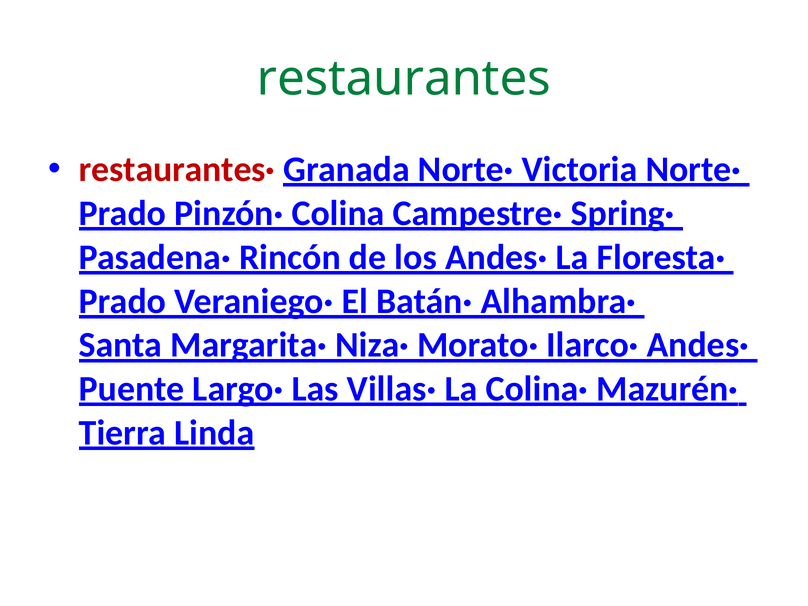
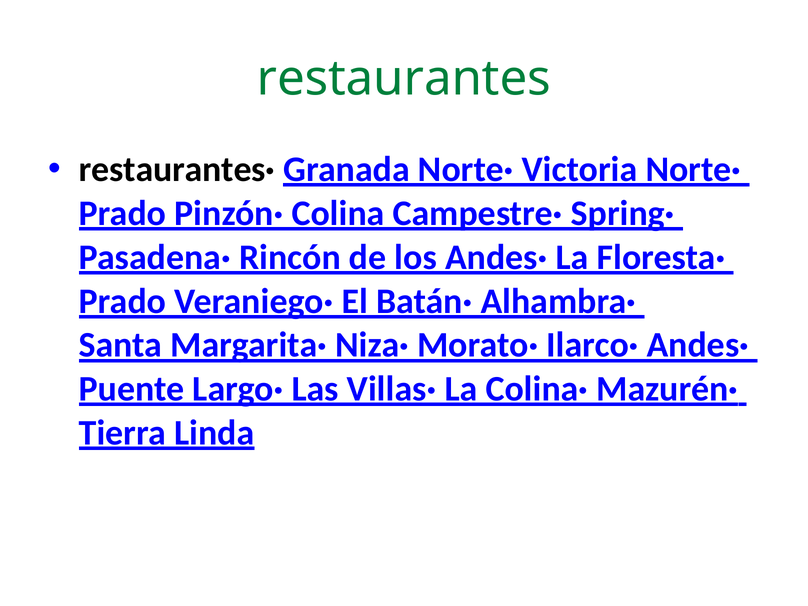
restaurantes· colour: red -> black (177, 170)
